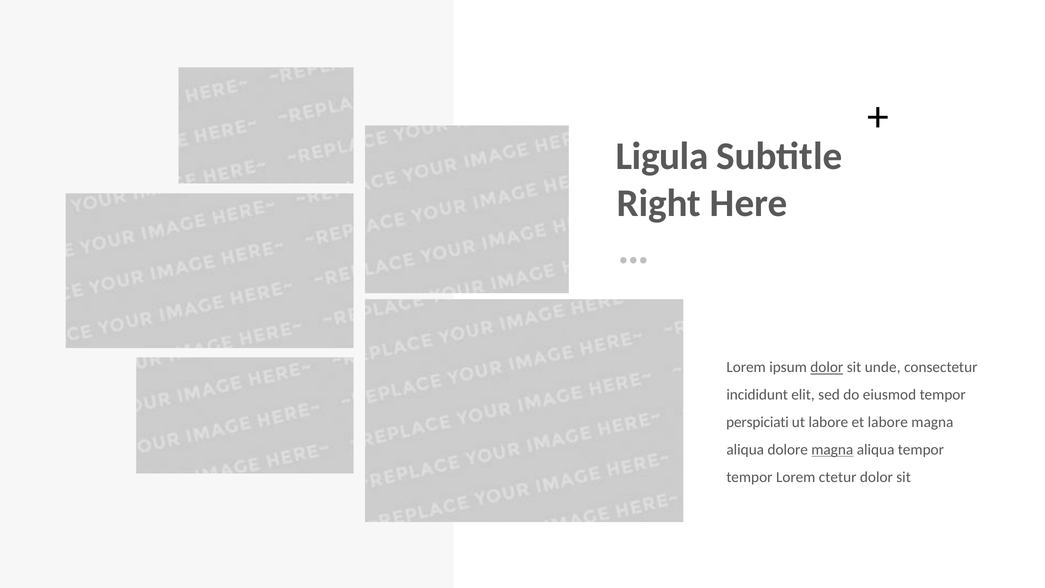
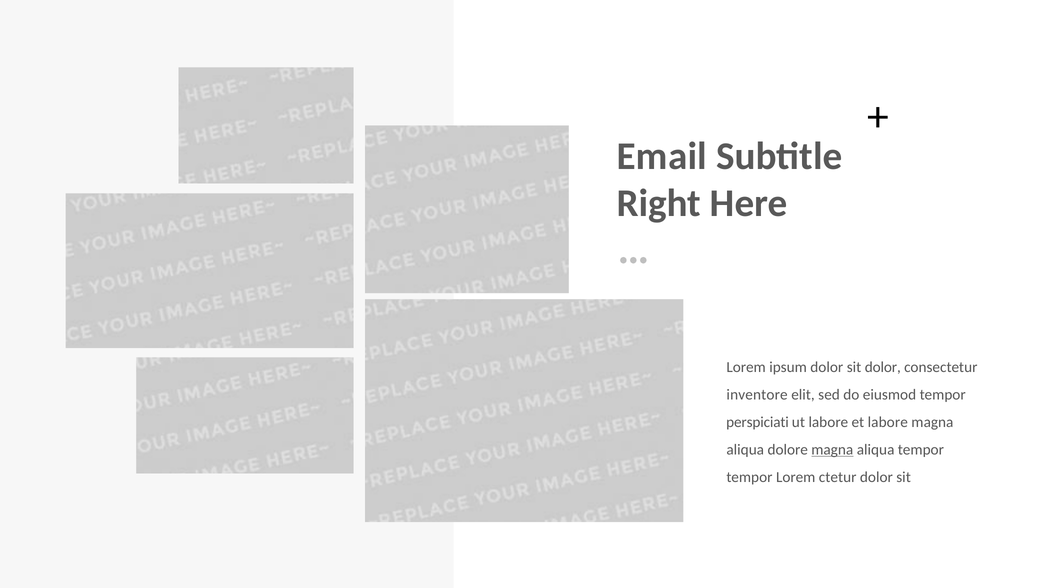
Ligula: Ligula -> Email (662, 156)
dolor underline: present -> none (827, 367)
sit unde: unde -> dolor (883, 367)
incididunt: incididunt -> inventore (757, 395)
